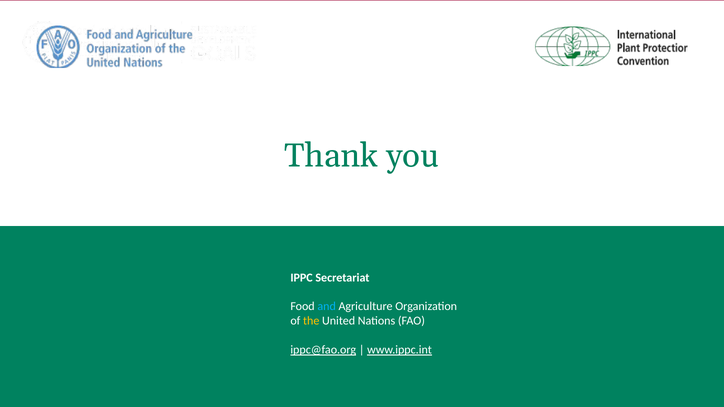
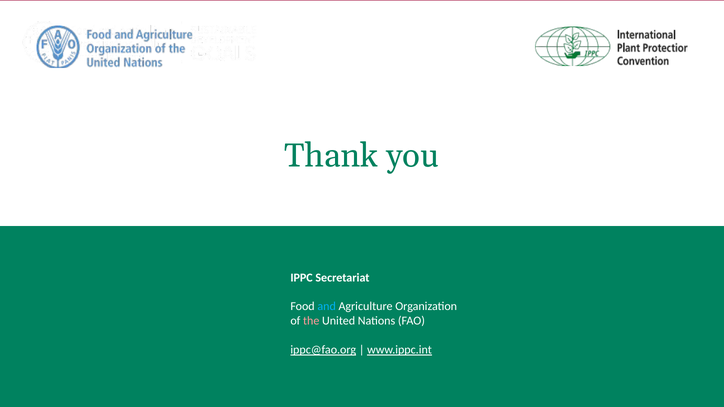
the colour: yellow -> pink (311, 321)
